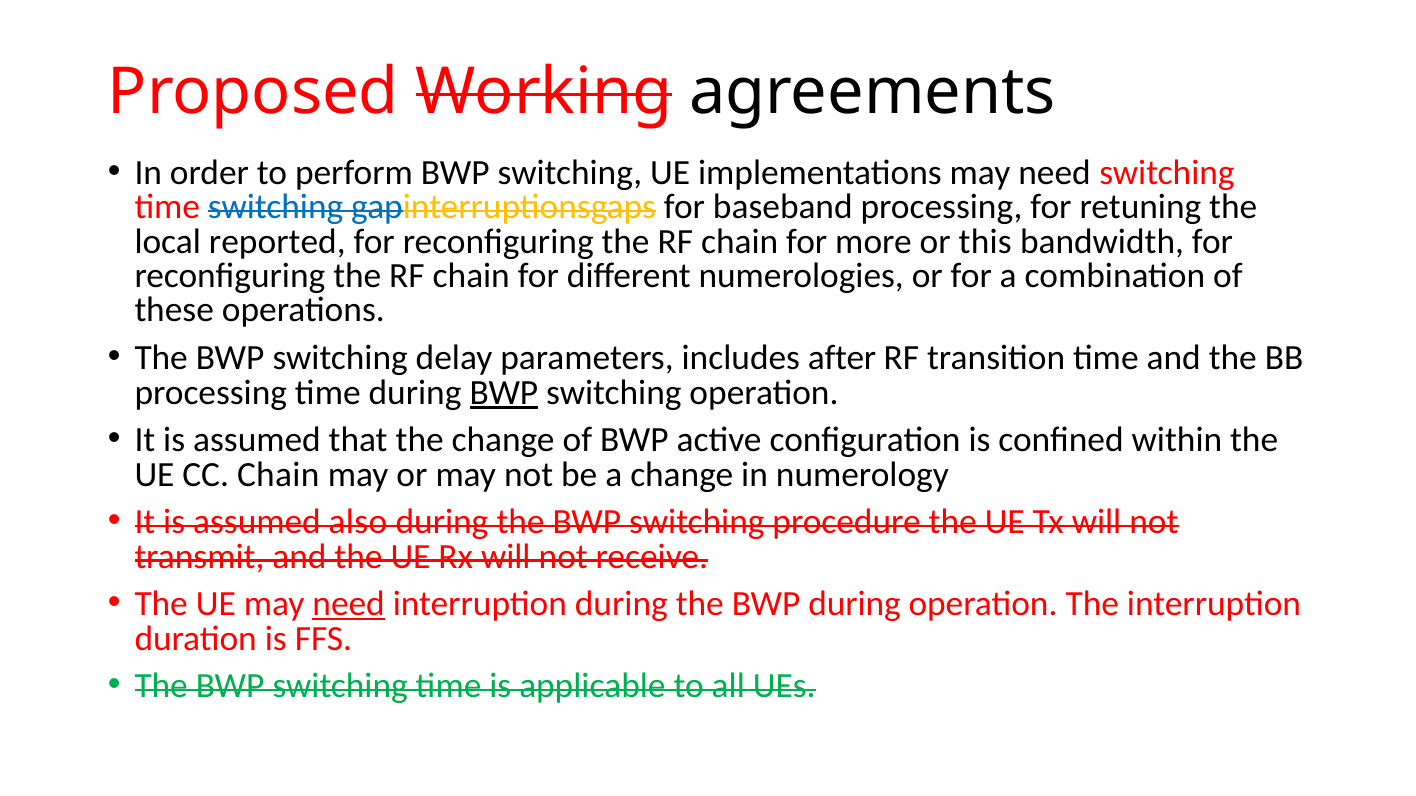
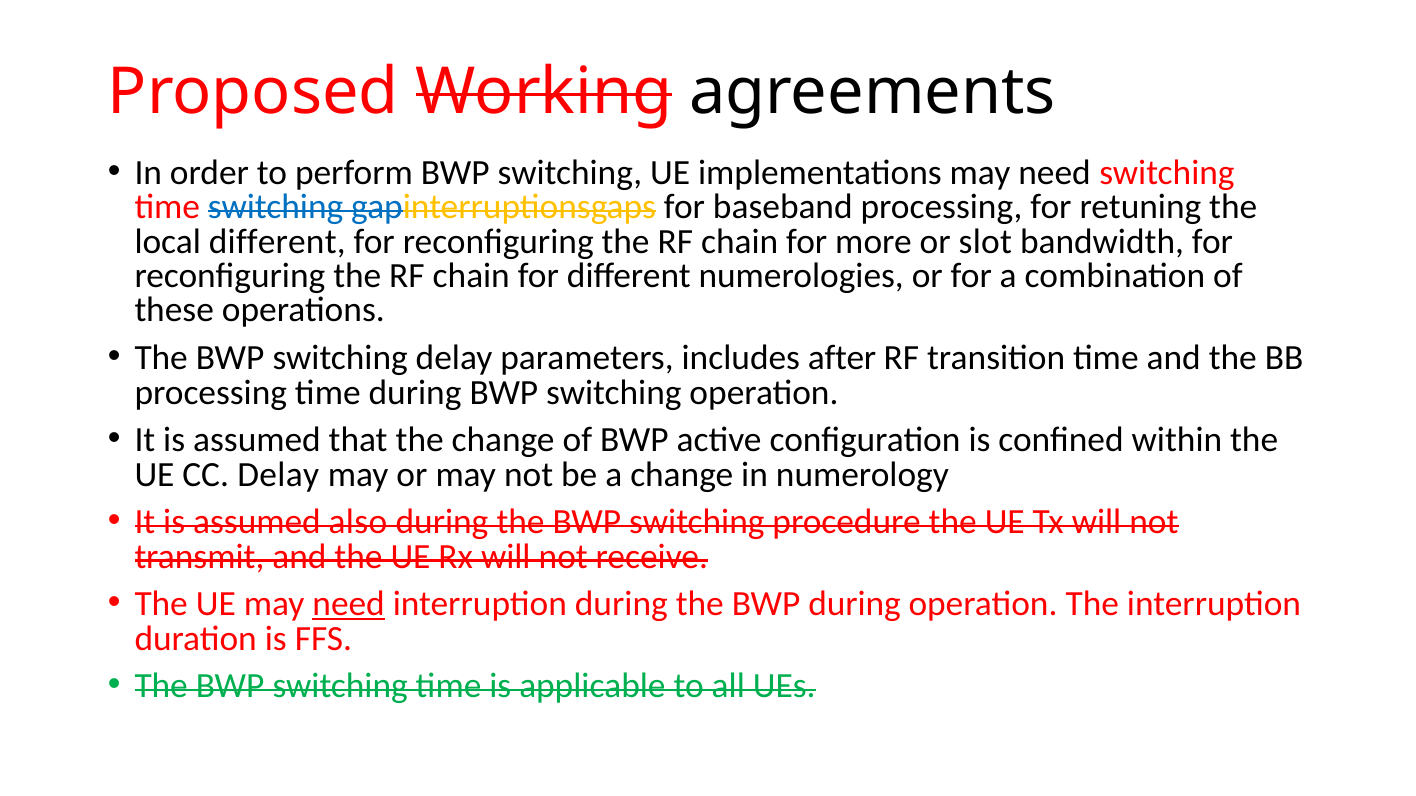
local reported: reported -> different (277, 242)
this: this -> slot (985, 242)
BWP underline: present -> none (504, 393)
CC Chain: Chain -> Delay (278, 475)
